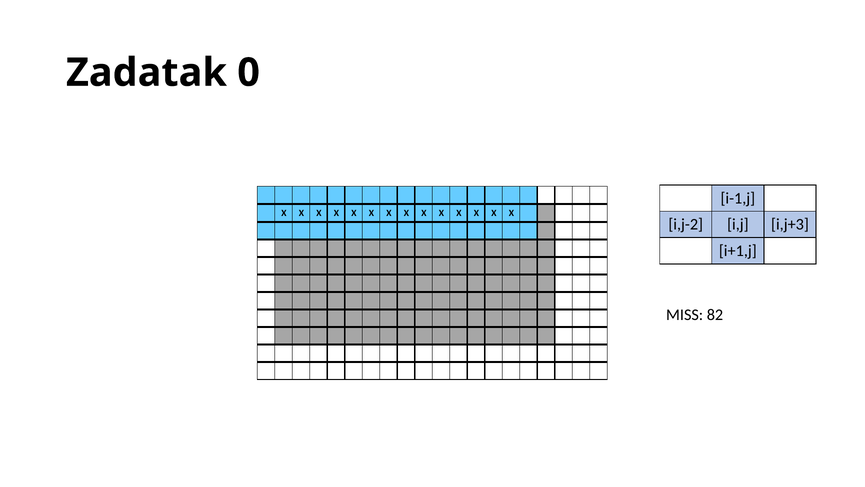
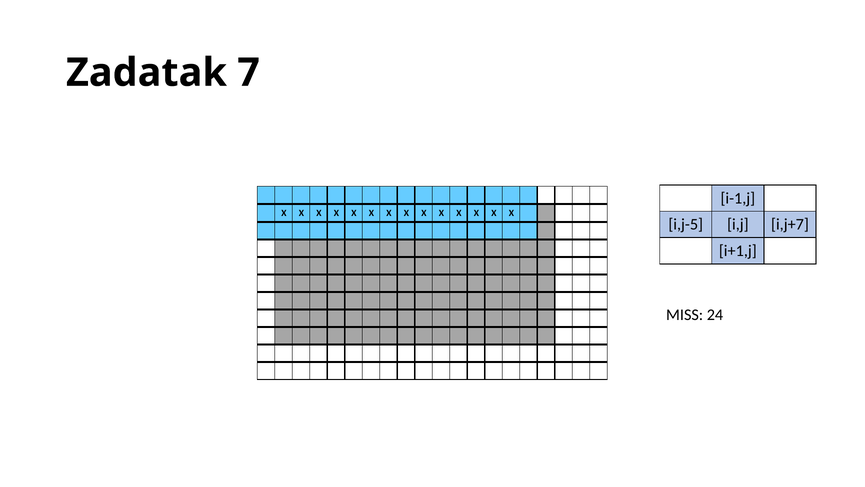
0: 0 -> 7 (249, 73)
i,j-2: i,j-2 -> i,j-5 (686, 224)
i,j+3: i,j+3 -> i,j+7 (790, 224)
82: 82 -> 24 (715, 315)
